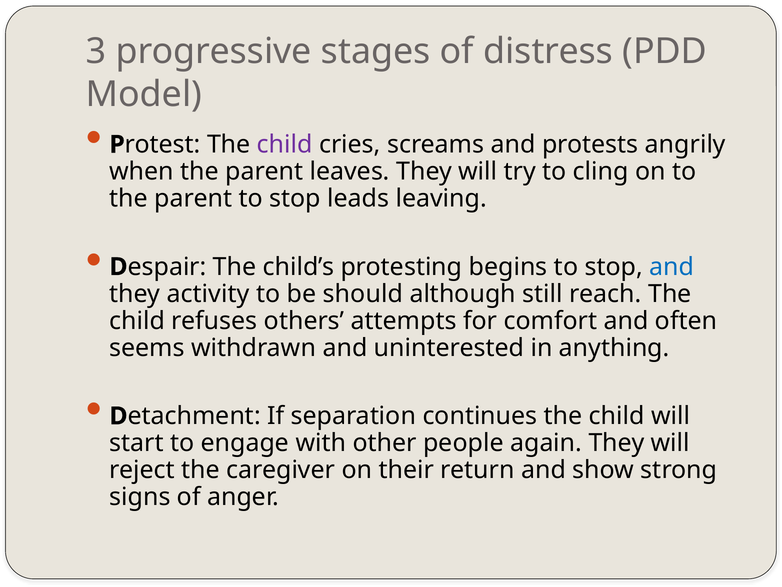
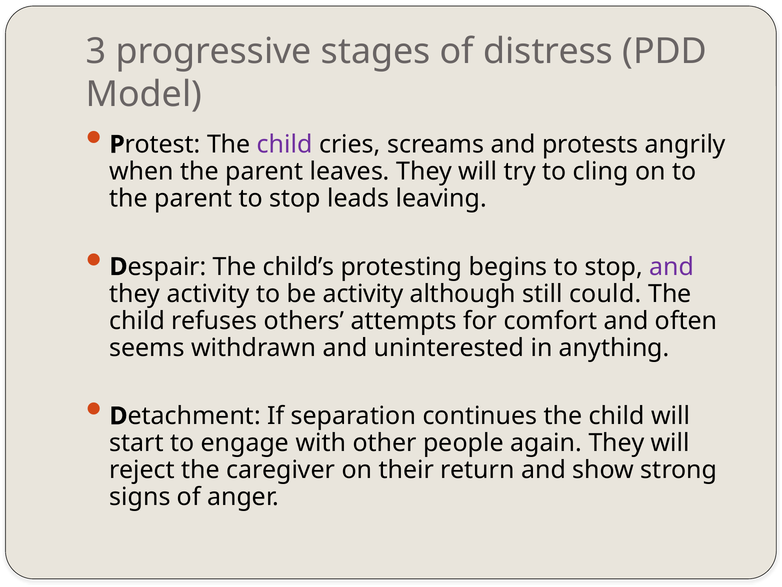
and colour: blue -> purple (672, 267)
be should: should -> activity (363, 294)
reach: reach -> could (605, 294)
